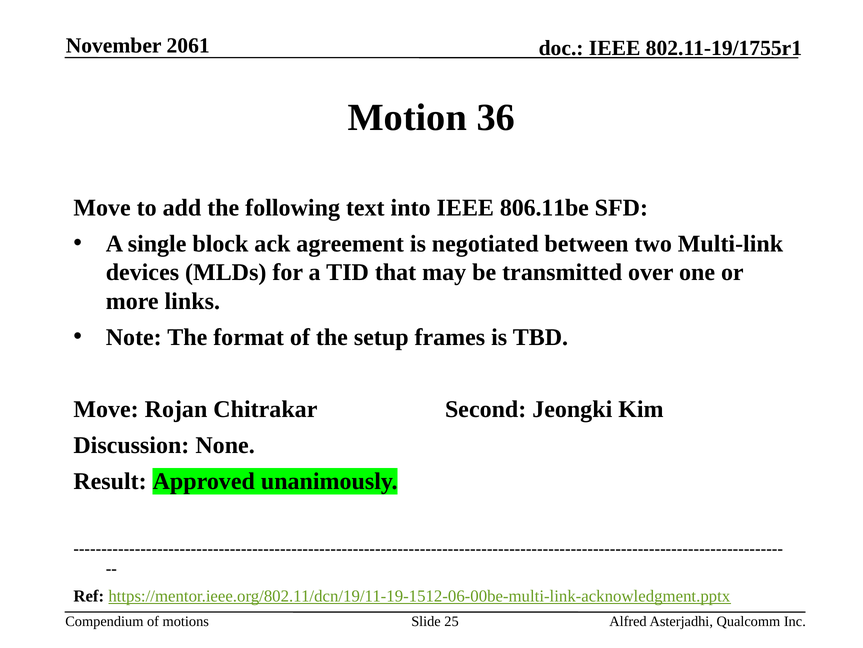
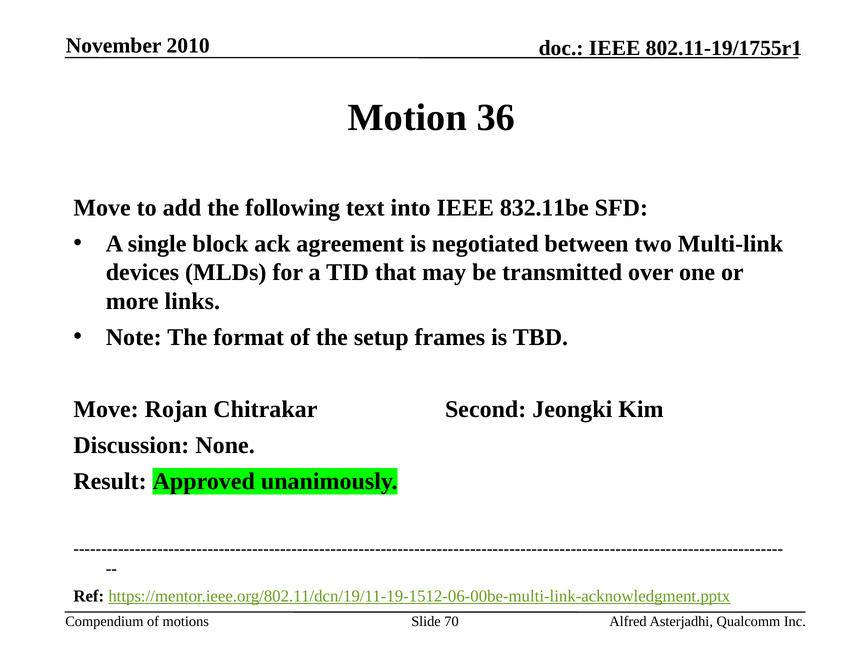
2061: 2061 -> 2010 (188, 46)
806.11be: 806.11be -> 832.11be (544, 207)
25: 25 -> 70 (452, 621)
